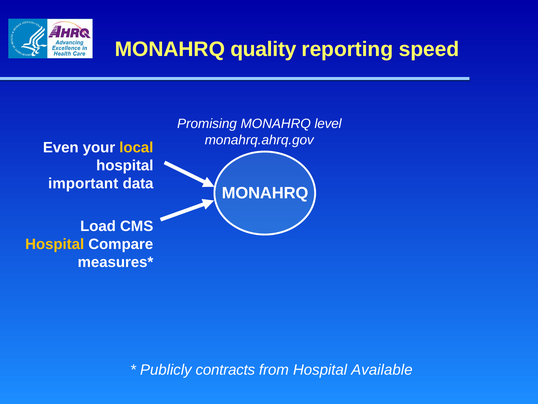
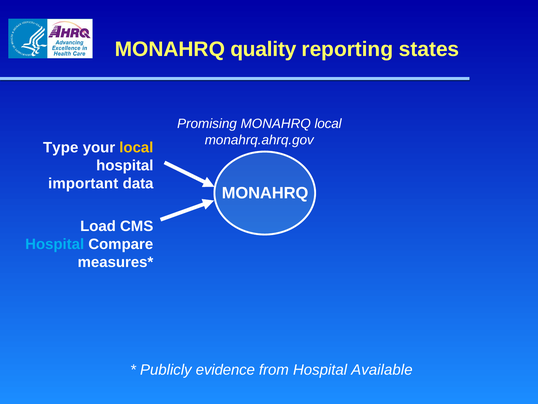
speed: speed -> states (429, 49)
MONAHRQ level: level -> local (328, 124)
Even: Even -> Type (61, 147)
Hospital colour: yellow -> light blue (55, 244)
contracts: contracts -> evidence (225, 370)
